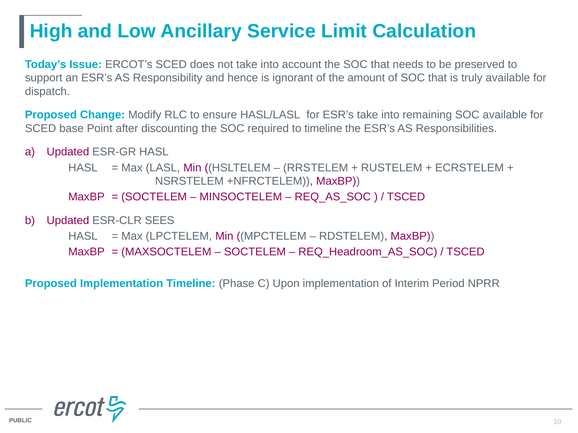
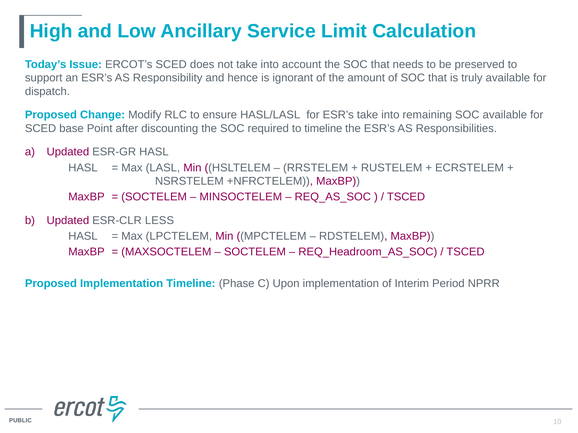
SEES: SEES -> LESS (159, 221)
